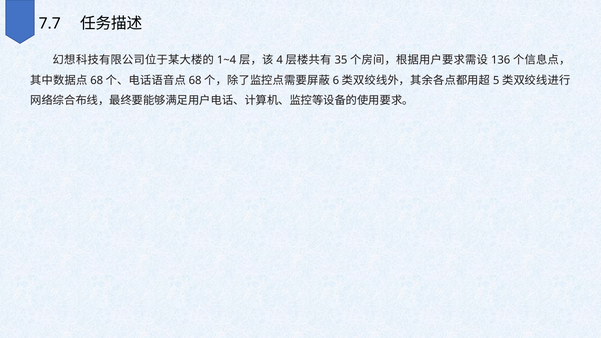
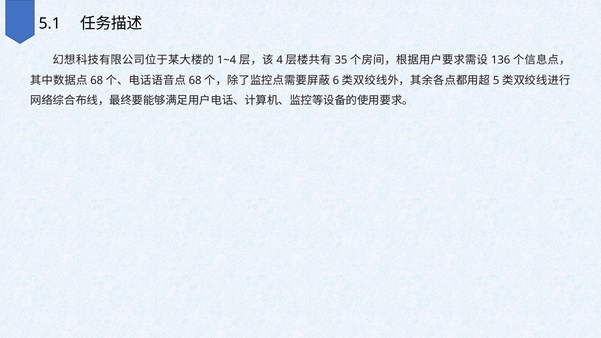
7.7: 7.7 -> 5.1 (50, 23)
